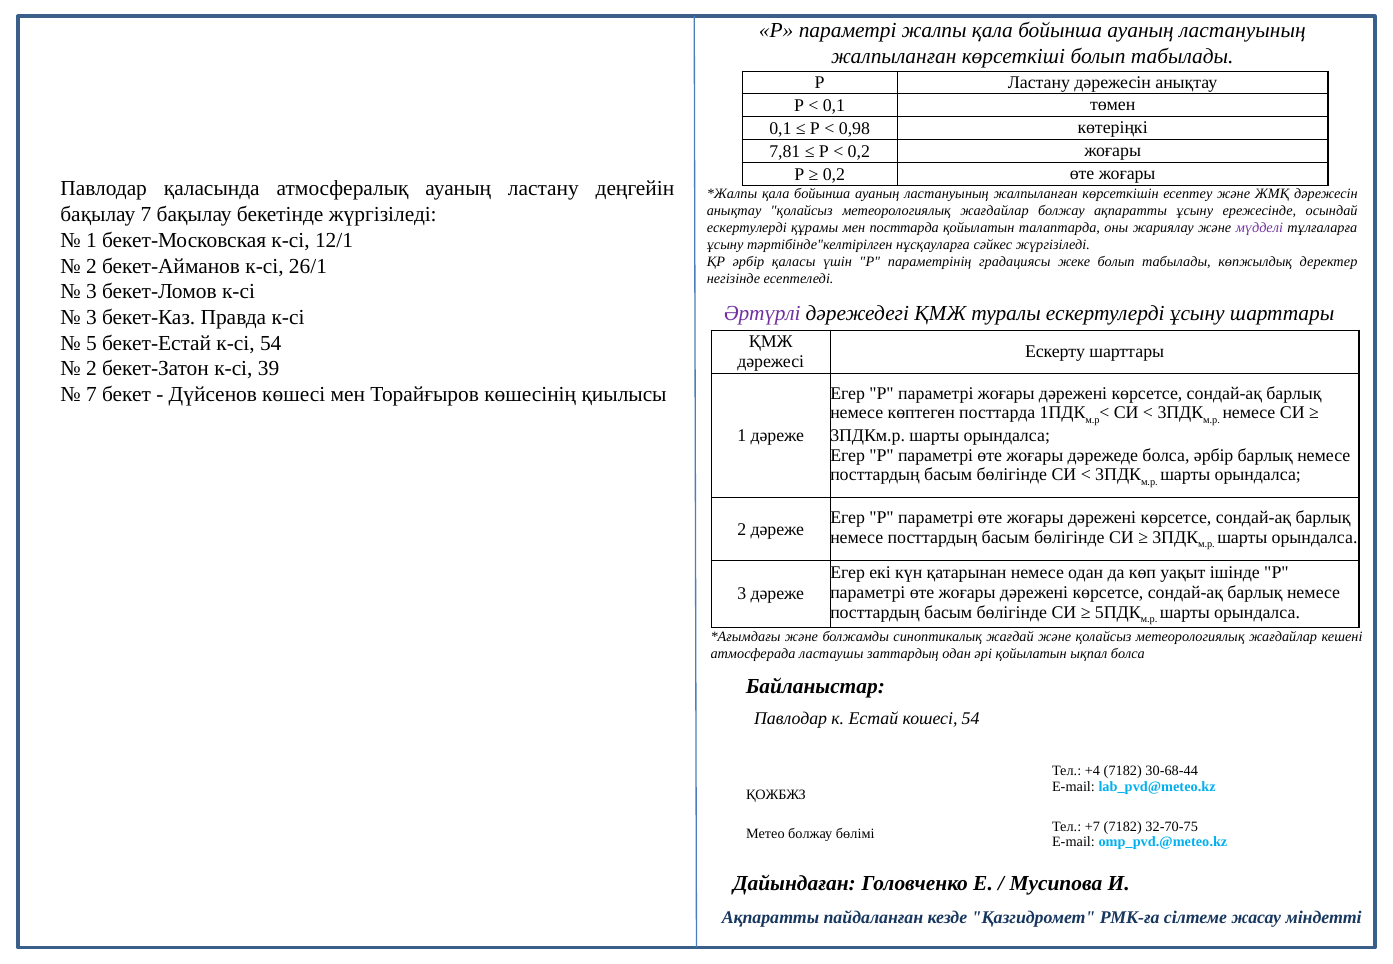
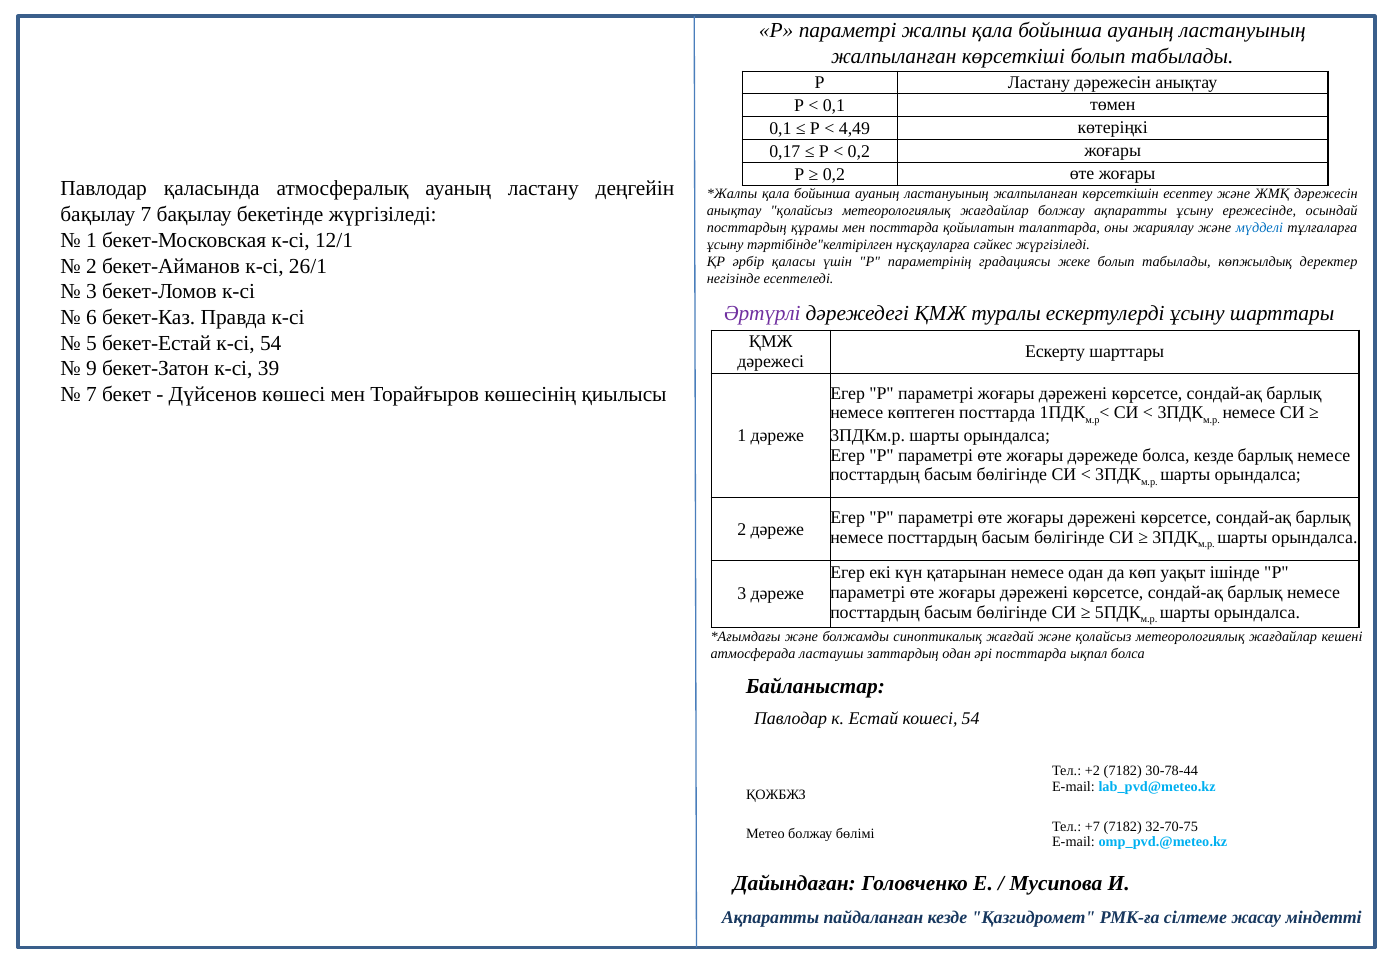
0,98: 0,98 -> 4,49 (854, 129)
7,81: 7,81 -> 0,17 (785, 152)
ескертулерді: ескертулерді -> посттардың (747, 228)
мүдделі colour: purple -> blue (1259, 228)
3: 3 -> 6 (92, 317)
2: 2 -> 9 (92, 369)
болса әрбір: әрбір -> кезде (1214, 455)
әрі қойылатын: қойылатын -> посттарда (1031, 654)
+4: +4 -> +2 (1092, 771)
30-68-44: 30-68-44 -> 30-78-44 (1172, 771)
